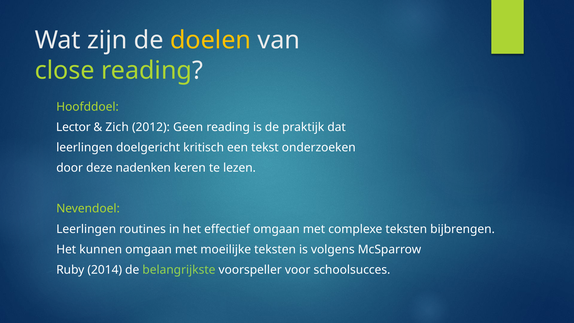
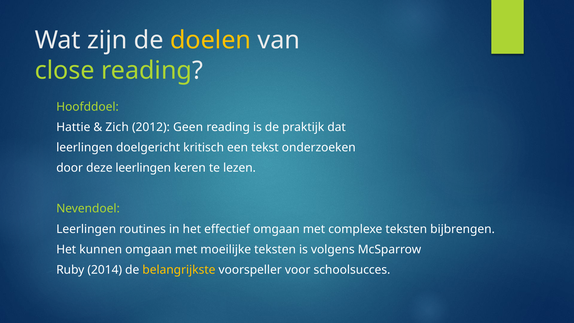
Lector: Lector -> Hattie (73, 127)
deze nadenken: nadenken -> leerlingen (143, 168)
belangrijkste colour: light green -> yellow (179, 270)
